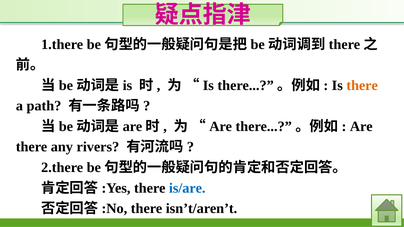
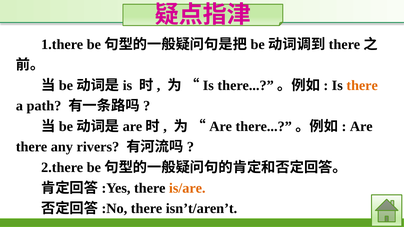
is/are colour: blue -> orange (187, 188)
